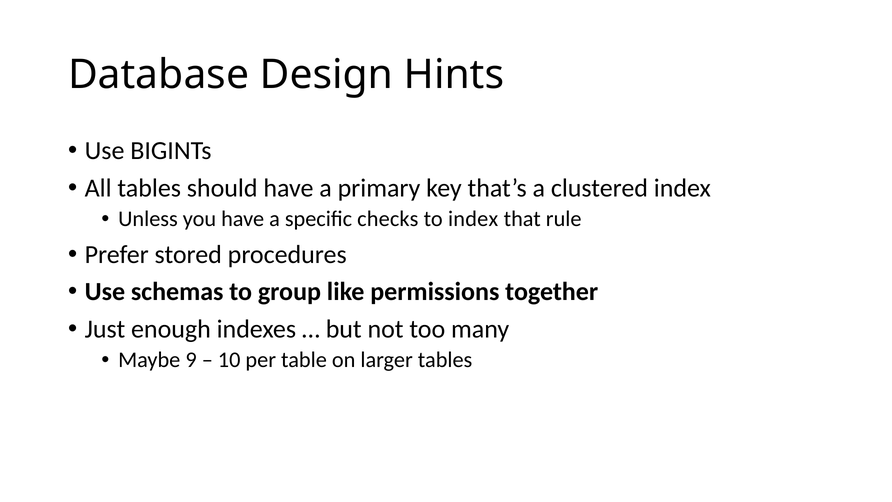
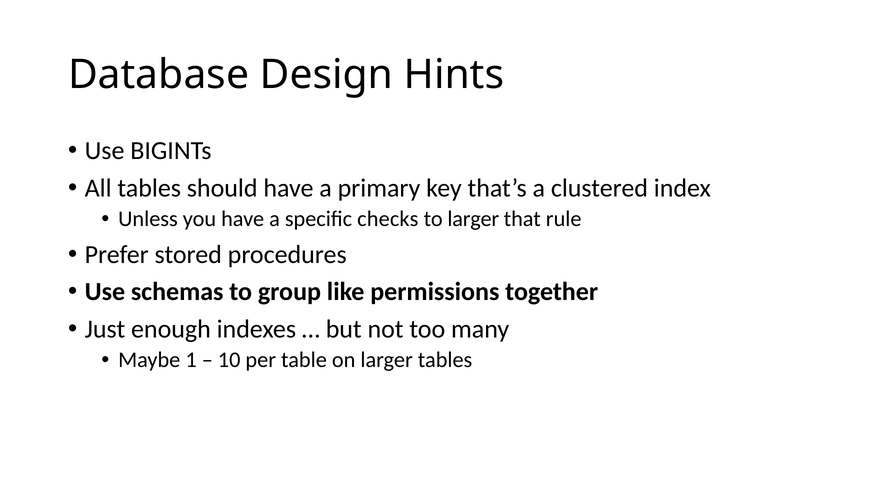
to index: index -> larger (473, 219)
9: 9 -> 1 (191, 360)
